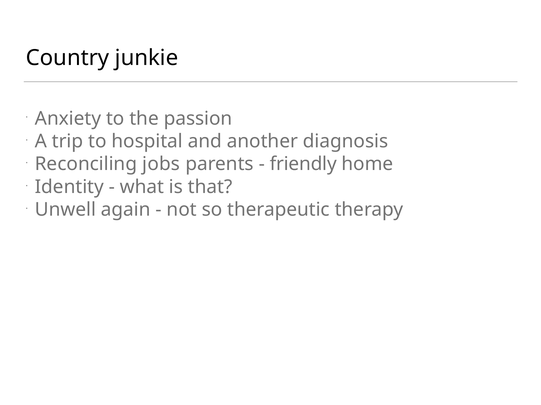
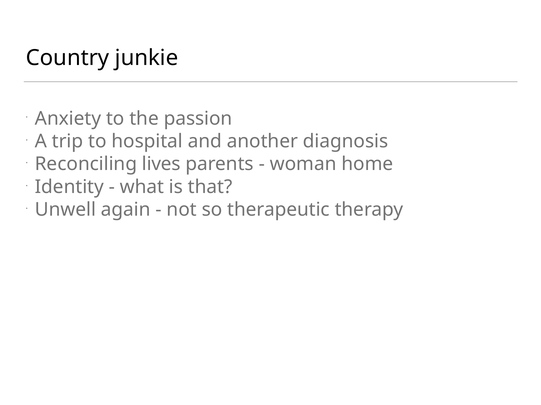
jobs: jobs -> lives (161, 164)
friendly: friendly -> woman (303, 164)
